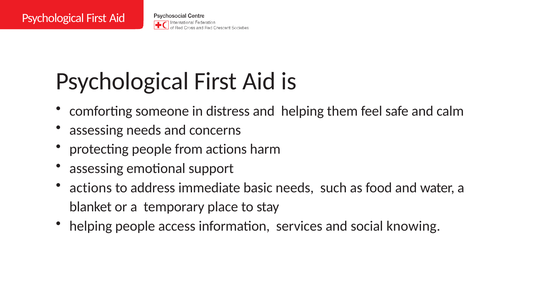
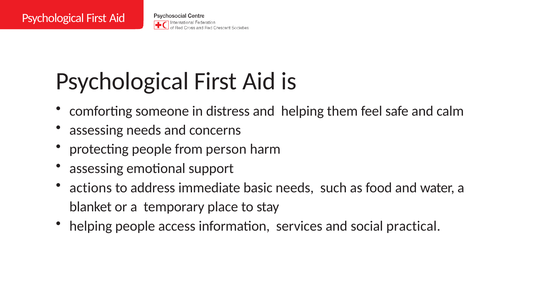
from actions: actions -> person (226, 149)
knowing: knowing -> practical (413, 226)
